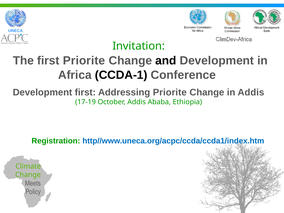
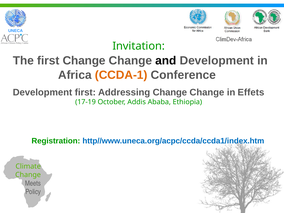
first Priorite: Priorite -> Change (84, 61)
CCDA-1 colour: black -> orange (121, 75)
Addressing Priorite: Priorite -> Change (170, 92)
in Addis: Addis -> Effets (251, 92)
